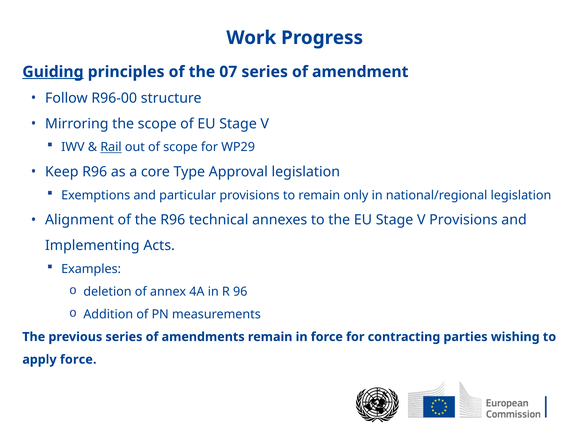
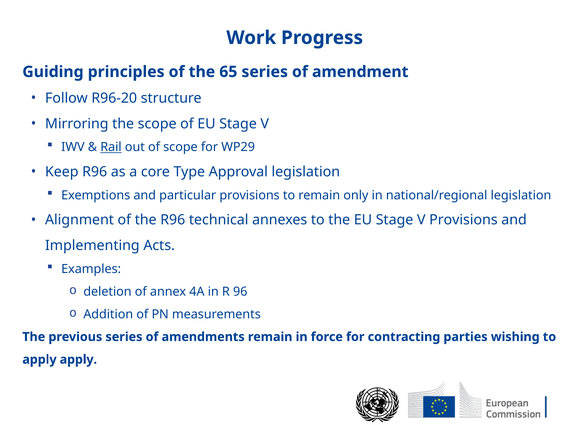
Guiding underline: present -> none (53, 72)
07: 07 -> 65 (228, 72)
R96-00: R96-00 -> R96-20 (114, 98)
apply force: force -> apply (78, 360)
